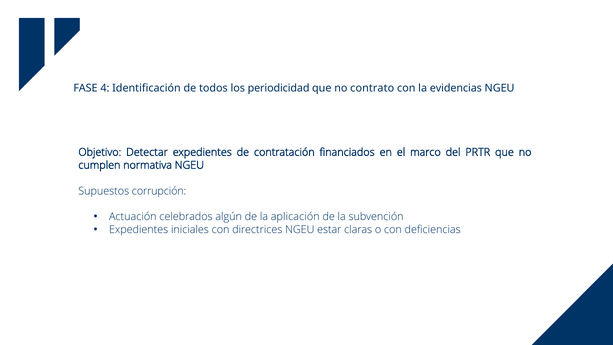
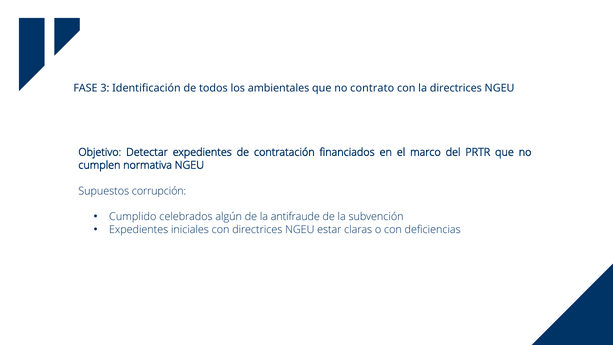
4: 4 -> 3 (105, 88)
periodicidad: periodicidad -> ambientales (279, 88)
la evidencias: evidencias -> directrices (456, 88)
Actuación: Actuación -> Cumplido (133, 217)
aplicación: aplicación -> antifraude (295, 217)
